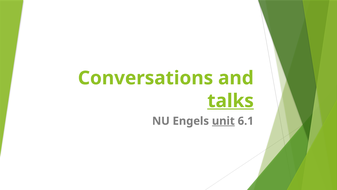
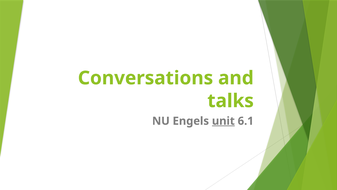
talks underline: present -> none (231, 101)
